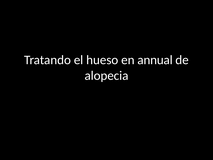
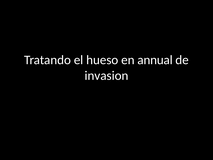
alopecia: alopecia -> invasion (107, 75)
